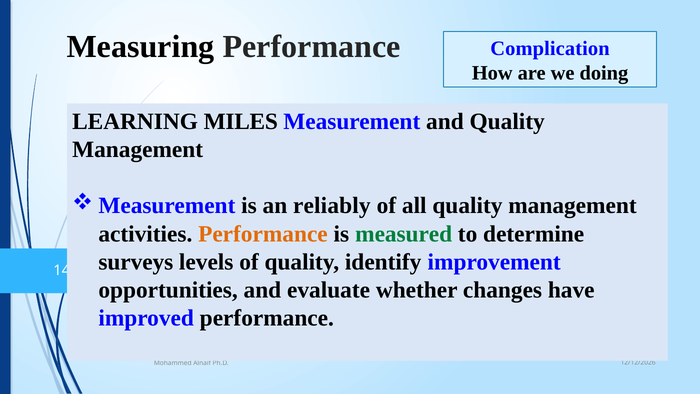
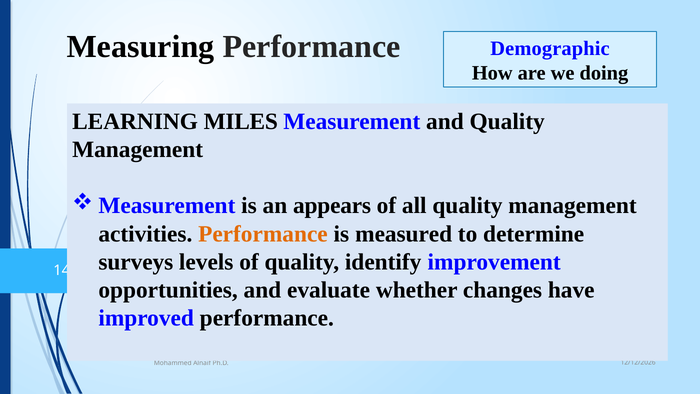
Complication: Complication -> Demographic (550, 48)
reliably: reliably -> appears (332, 206)
measured colour: green -> black (404, 234)
